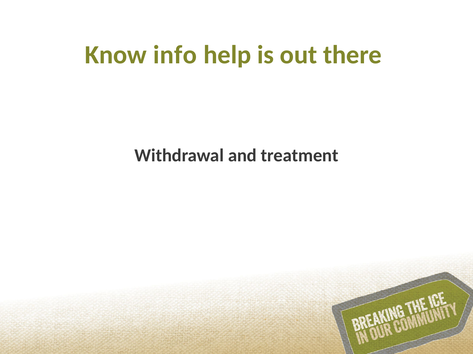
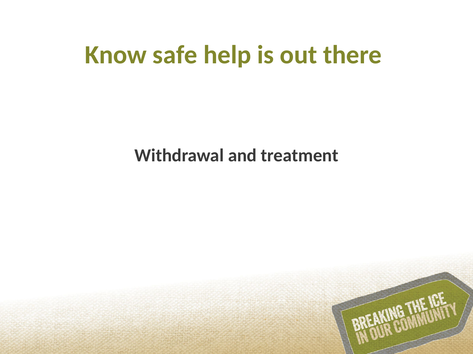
info: info -> safe (175, 55)
